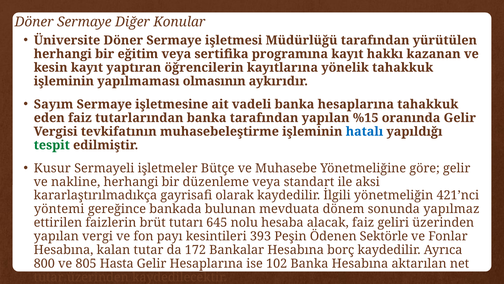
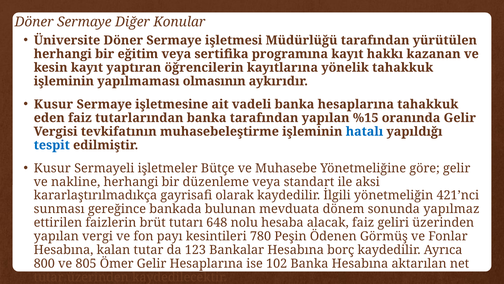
Sayım: Sayım -> Kusur (53, 104)
tespit colour: green -> blue (52, 145)
yöntemi: yöntemi -> sunması (59, 209)
645: 645 -> 648 (217, 222)
393: 393 -> 780 (260, 236)
Sektörle: Sektörle -> Görmüş (384, 236)
172: 172 -> 123 (195, 250)
Hasta: Hasta -> Ömer (117, 263)
